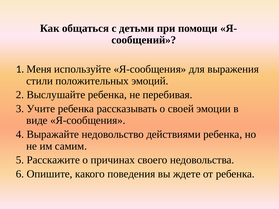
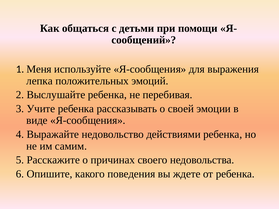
стили: стили -> лепка (40, 81)
